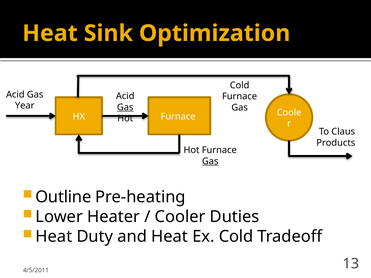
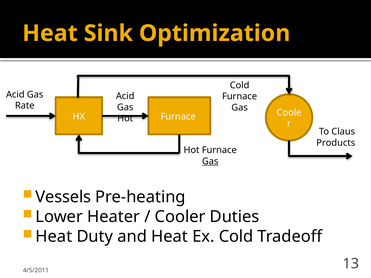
Year: Year -> Rate (25, 106)
Gas underline: present -> none (125, 107)
Outline: Outline -> Vessels (63, 197)
